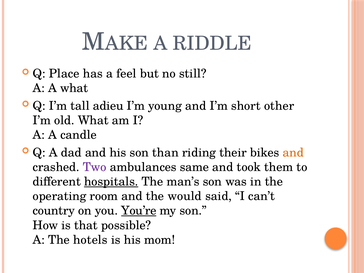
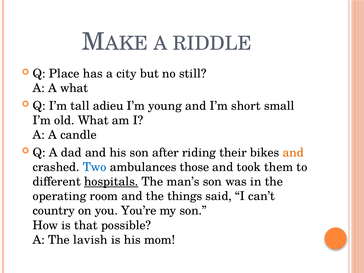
feel: feel -> city (126, 74)
other: other -> small (279, 106)
than: than -> after (165, 153)
Two colour: purple -> blue (95, 167)
same: same -> those (194, 167)
would: would -> things (185, 196)
You’re underline: present -> none (139, 211)
hotels: hotels -> lavish (90, 240)
